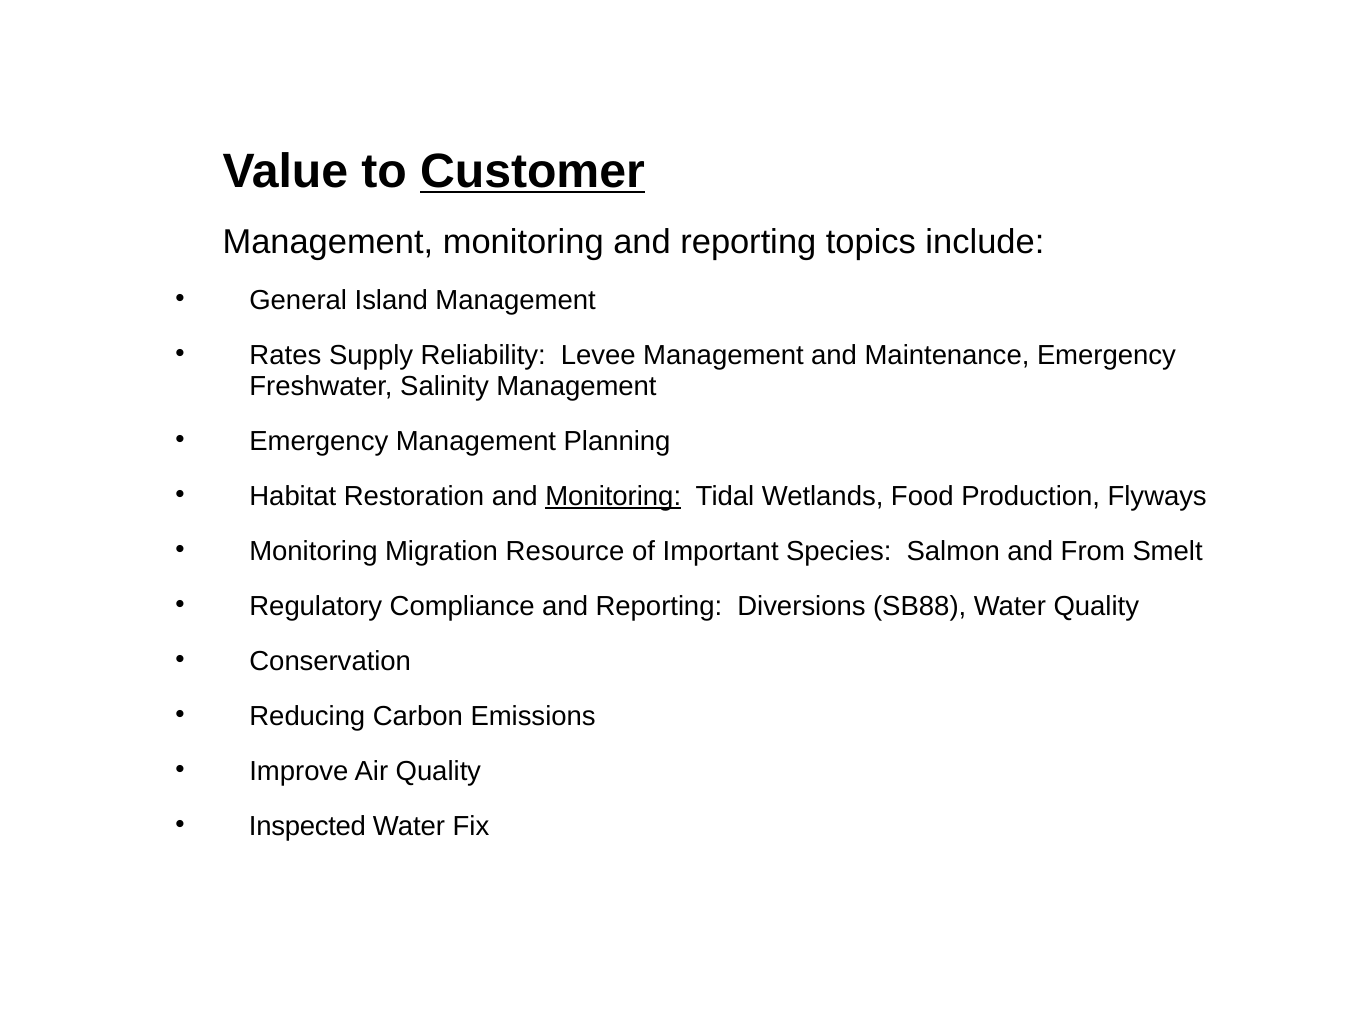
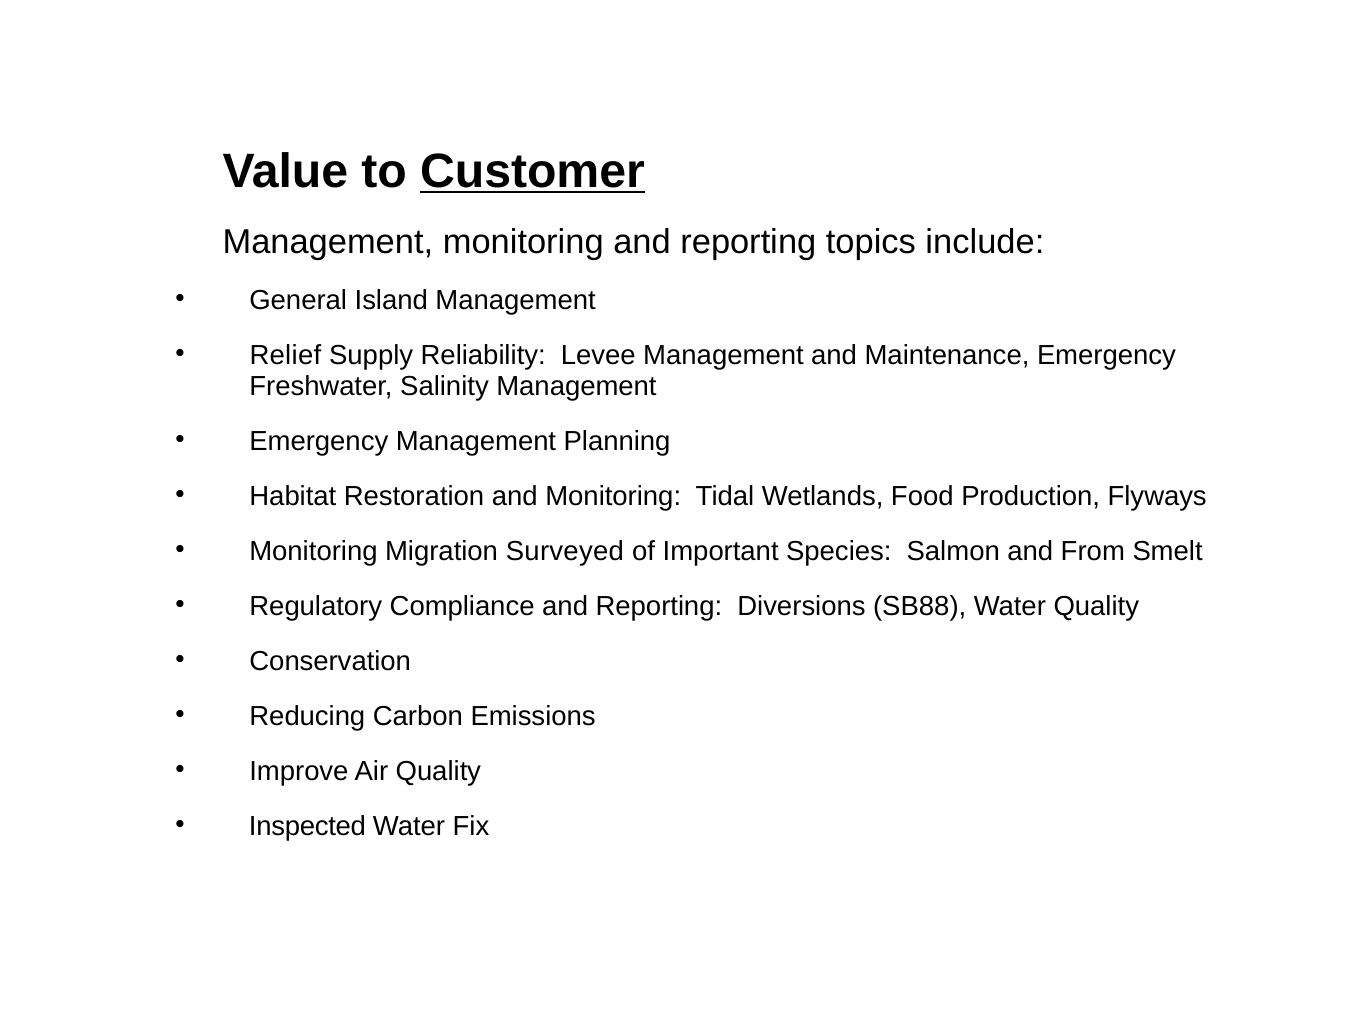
Rates: Rates -> Relief (285, 356)
Monitoring underline: present -> none (613, 497)
Resource: Resource -> Surveyed (565, 552)
